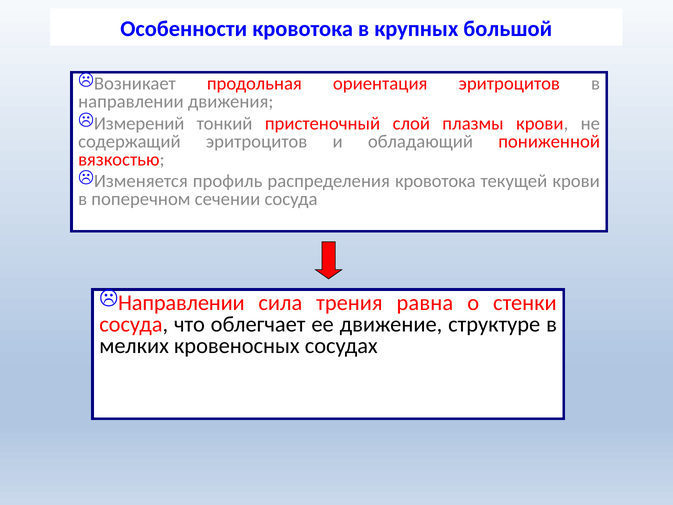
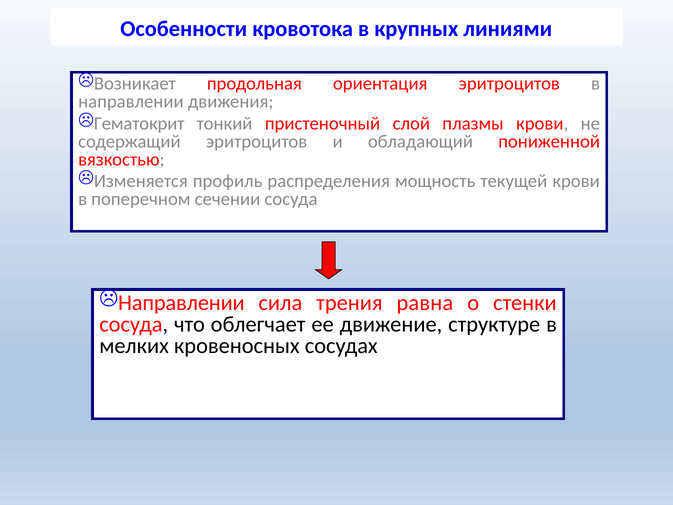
большой: большой -> линиями (508, 29)
Измерений: Измерений -> Гематокрит (139, 123)
распределения кровотока: кровотока -> мощность (435, 181)
